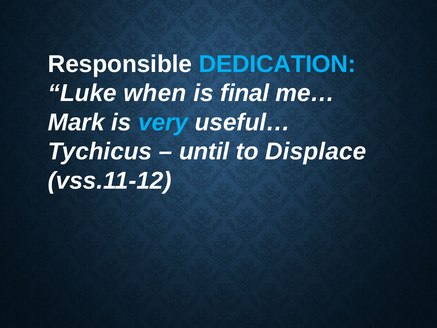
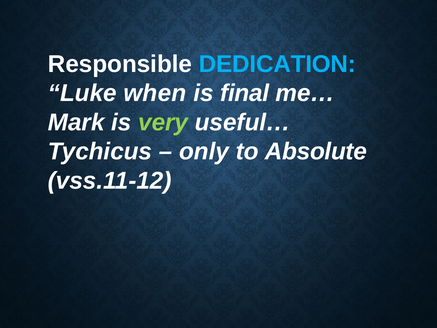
very colour: light blue -> light green (163, 122)
until: until -> only (204, 151)
Displace: Displace -> Absolute (316, 151)
